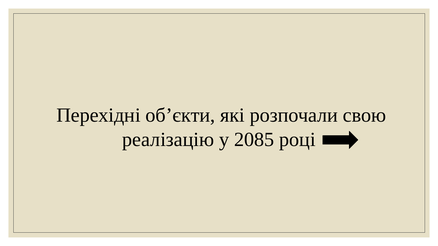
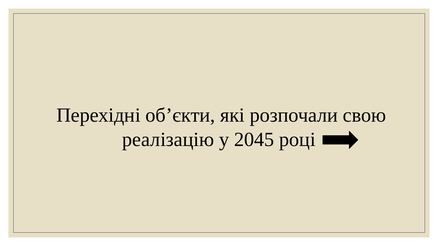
2085: 2085 -> 2045 (254, 140)
